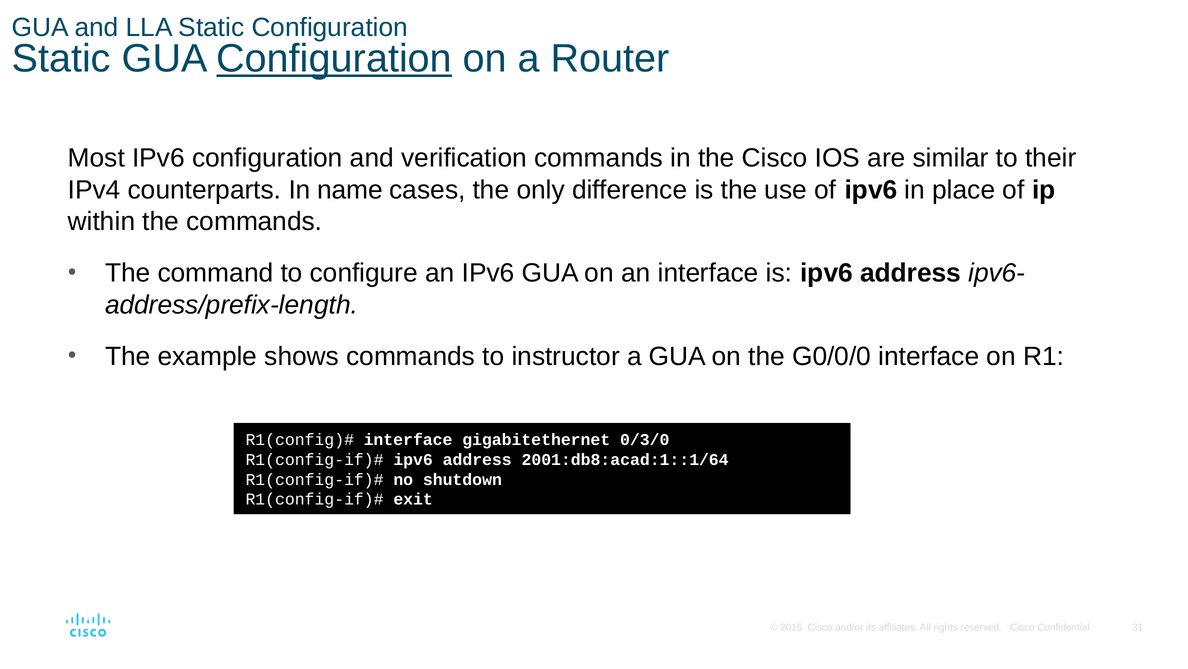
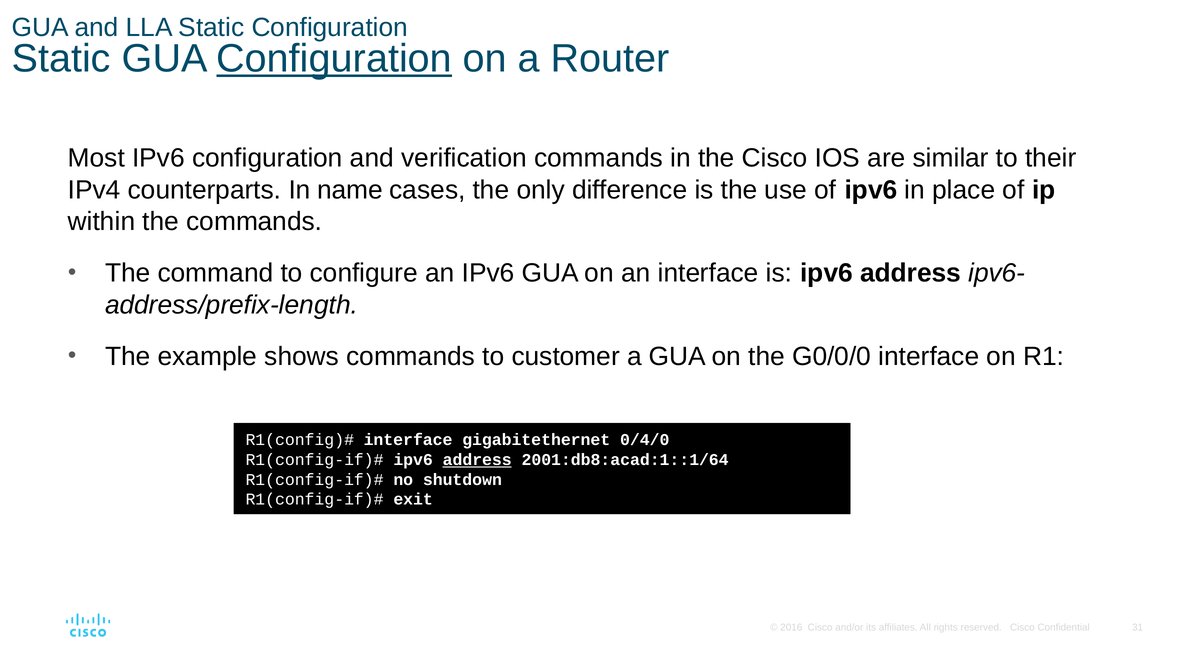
instructor: instructor -> customer (566, 356)
0/3/0: 0/3/0 -> 0/4/0 (645, 439)
address underline: none -> present (477, 459)
